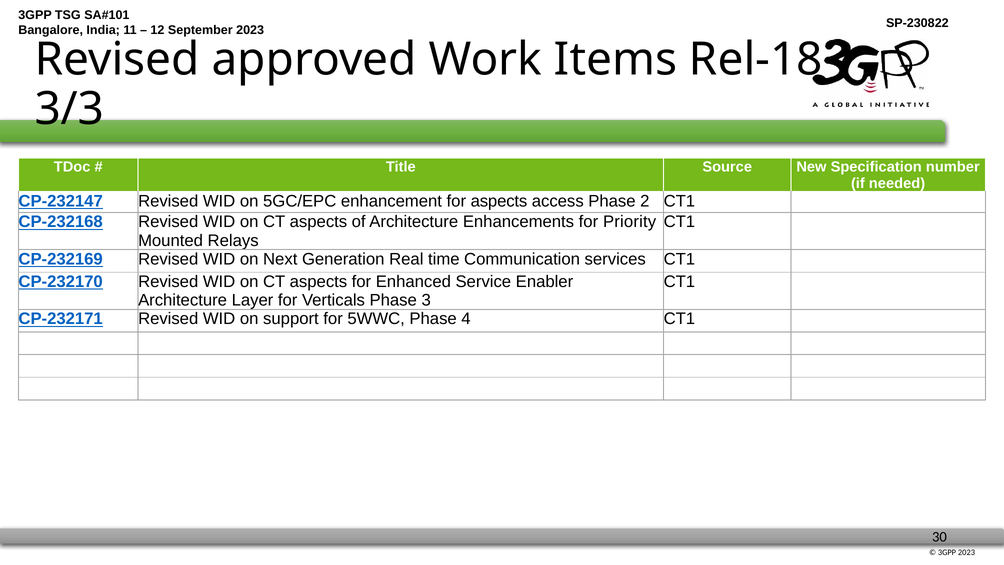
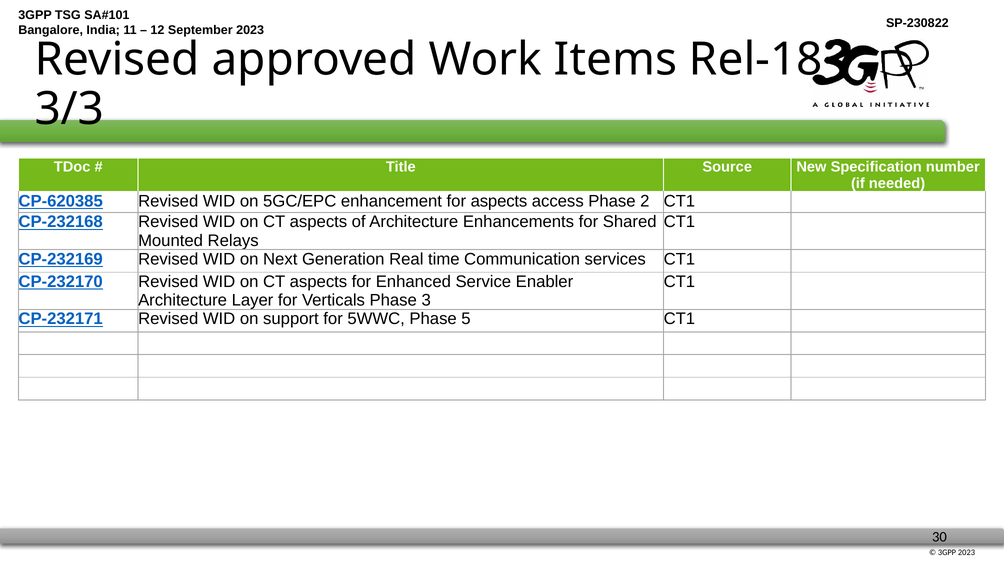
CP-232147: CP-232147 -> CP-620385 (61, 201)
Priority: Priority -> Shared (630, 222)
4: 4 -> 5 (466, 319)
